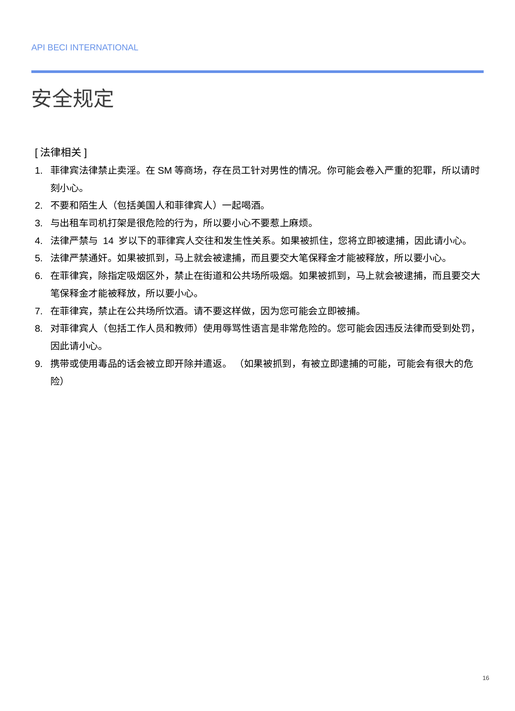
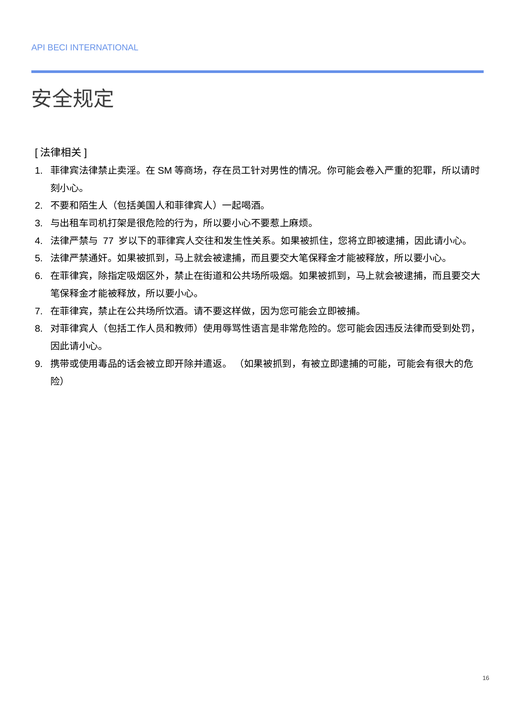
14: 14 -> 77 (108, 241)
